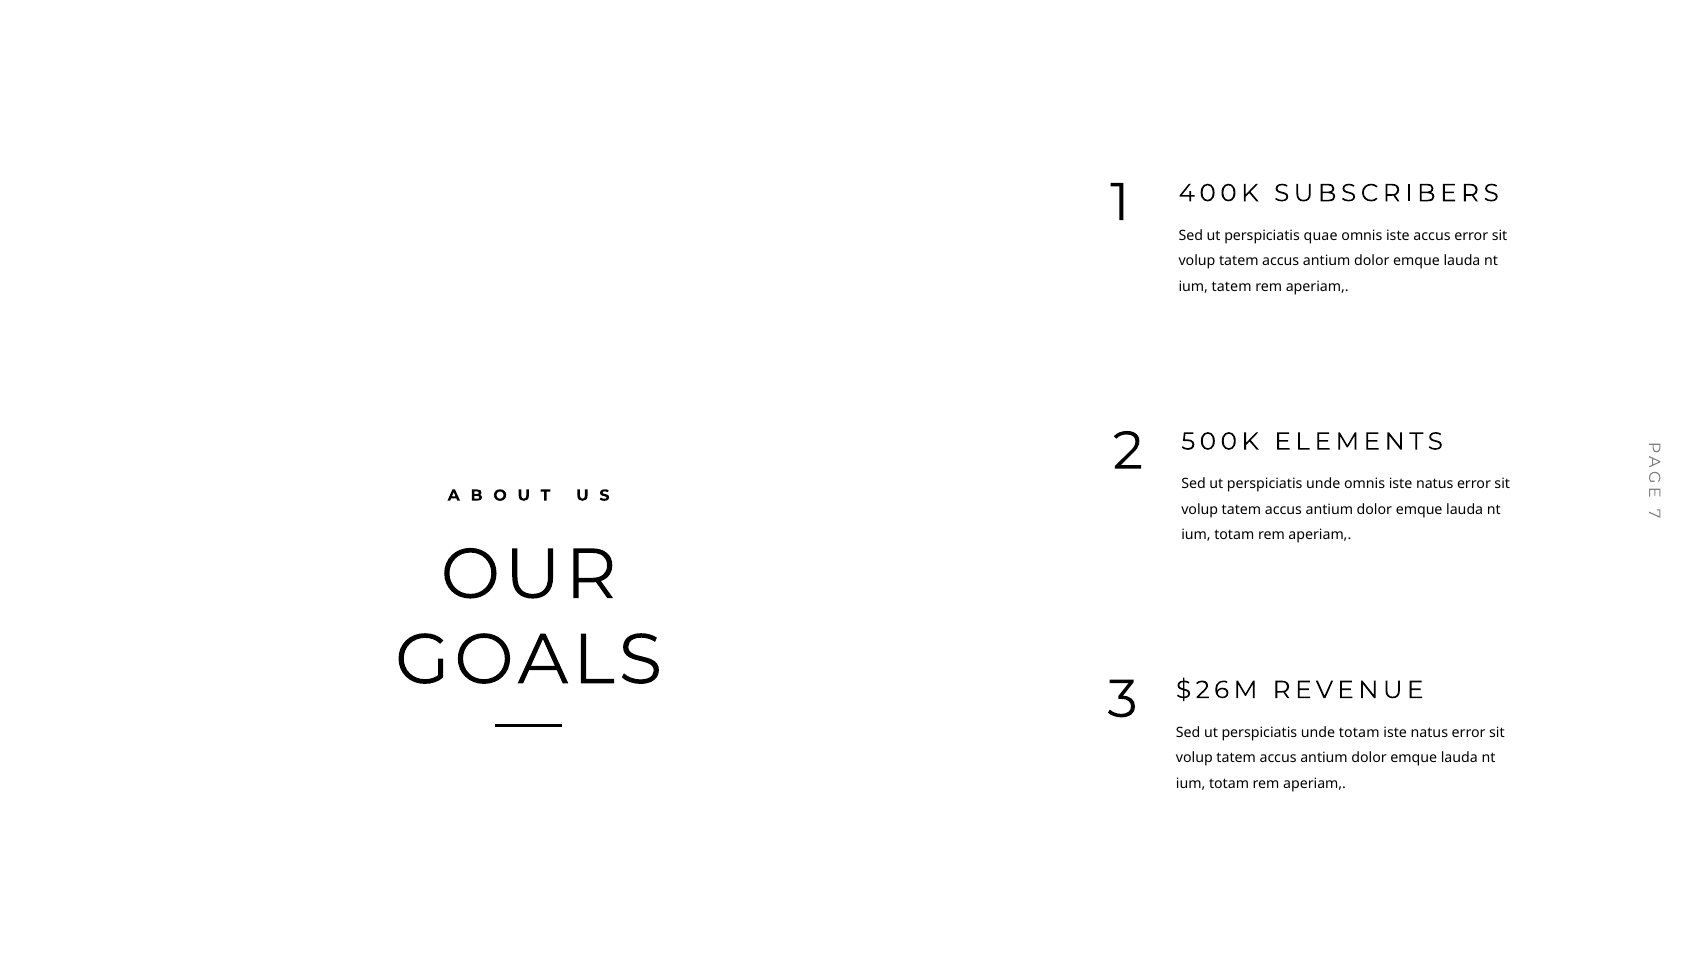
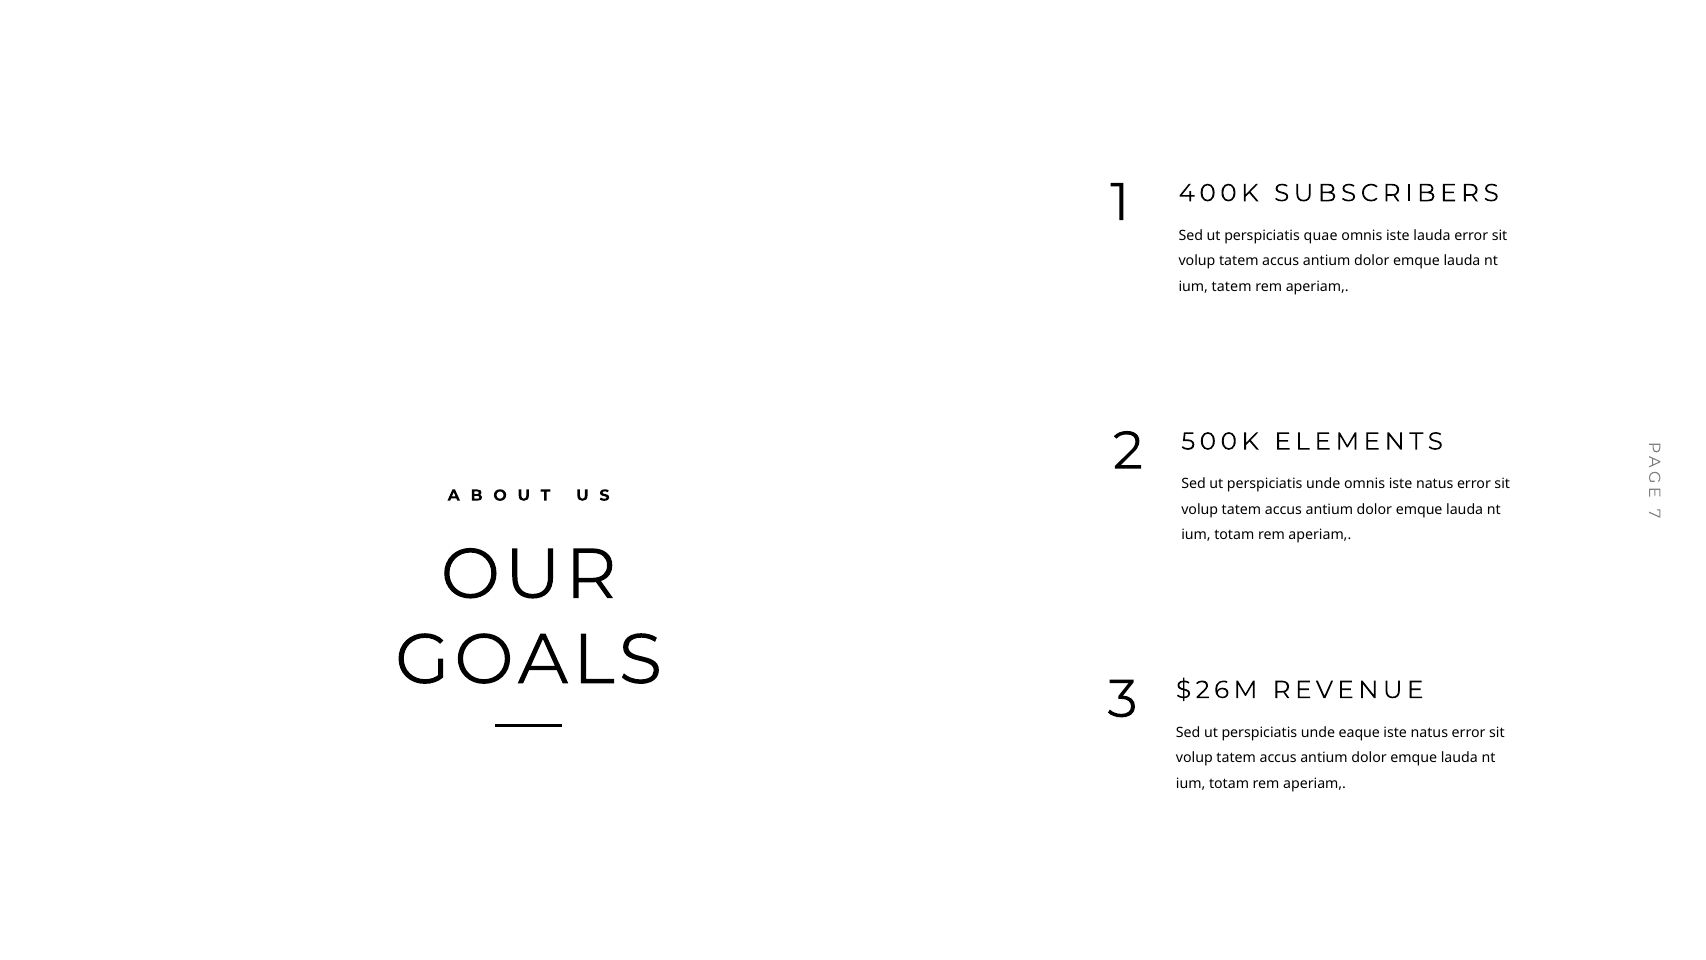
iste accus: accus -> lauda (1432, 236)
unde totam: totam -> eaque (1359, 732)
